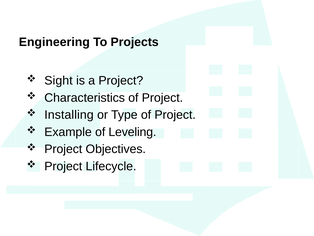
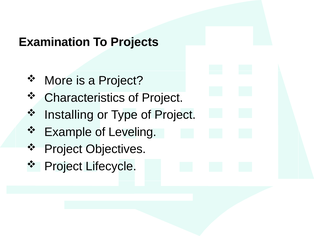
Engineering: Engineering -> Examination (54, 42)
Sight: Sight -> More (59, 80)
